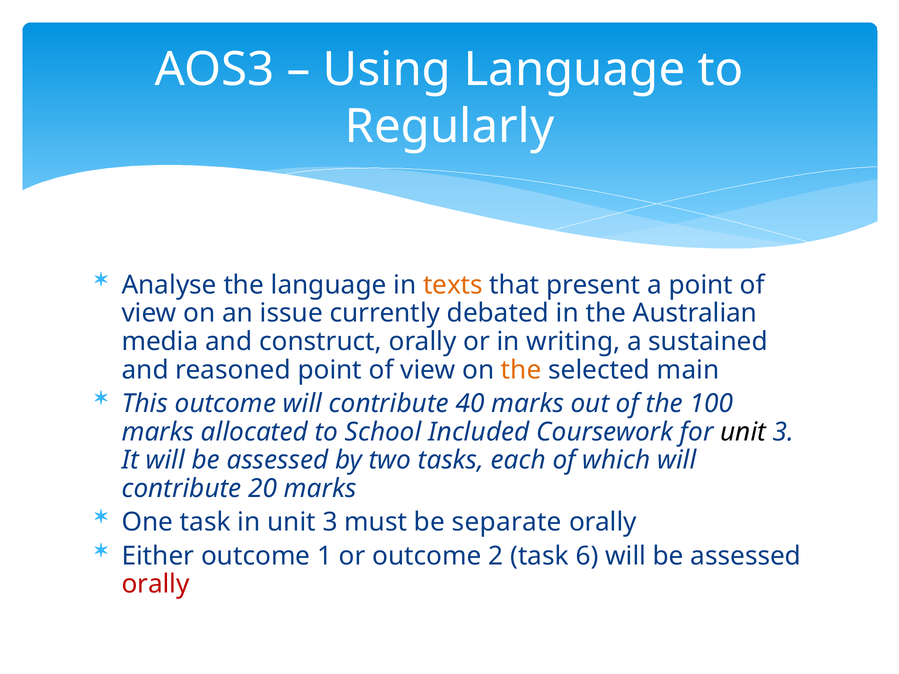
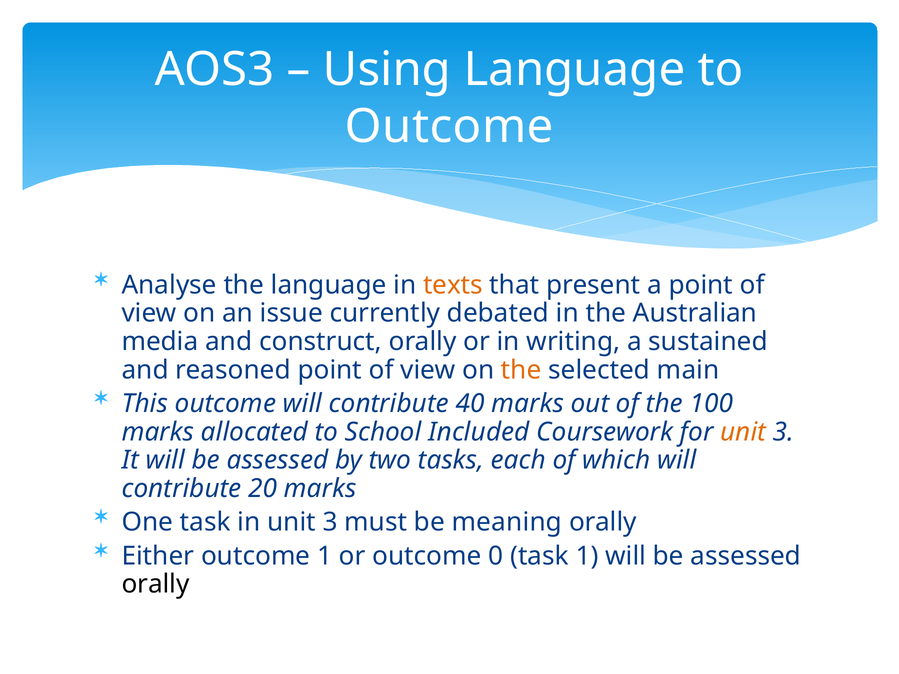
Regularly: Regularly -> Outcome (449, 127)
unit colour: black -> orange (743, 432)
separate: separate -> meaning (507, 522)
2: 2 -> 0 (496, 556)
task 6: 6 -> 1 (587, 556)
orally colour: red -> black (156, 584)
